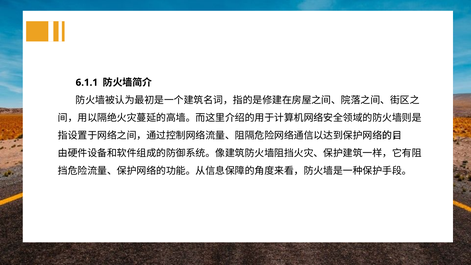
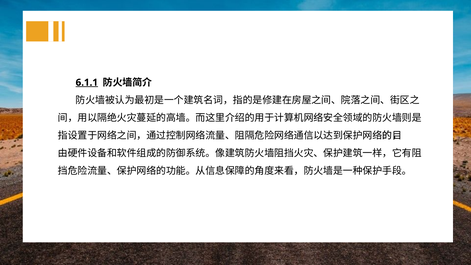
6.1.1 underline: none -> present (87, 82)
